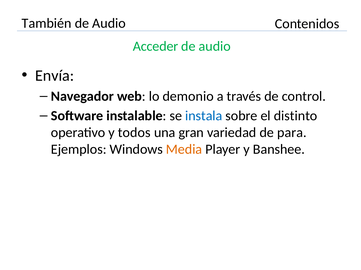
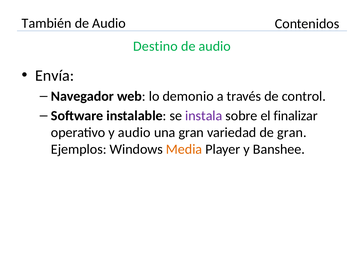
Acceder: Acceder -> Destino (155, 46)
instala colour: blue -> purple (204, 116)
distinto: distinto -> finalizar (296, 116)
y todos: todos -> audio (134, 133)
de para: para -> gran (292, 133)
